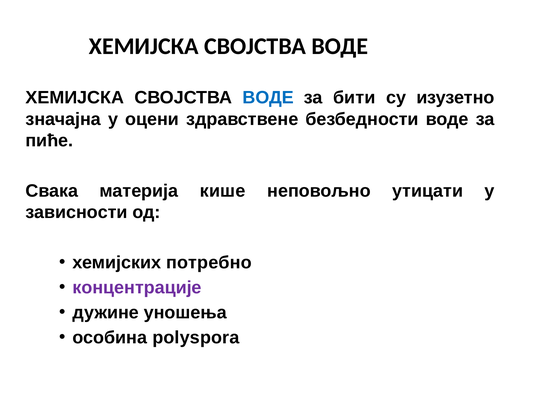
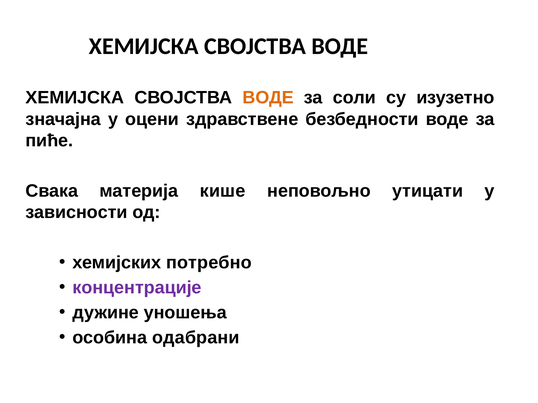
ВОДЕ colour: blue -> orange (268, 98)
бити: бити -> соли (354, 98)
polyspora: polyspora -> одабрани (196, 338)
